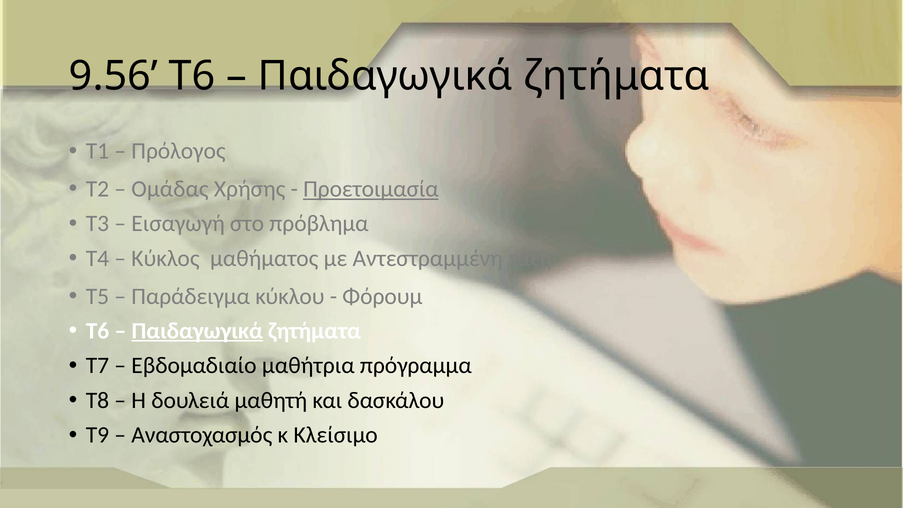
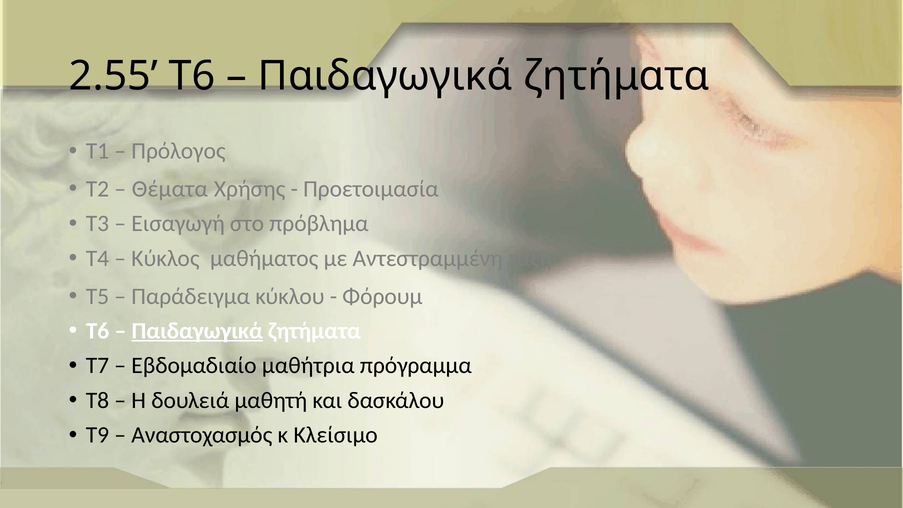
9.56: 9.56 -> 2.55 (113, 76)
Ομάδας: Ομάδας -> Θέματα (170, 189)
Προετοιμασία underline: present -> none (371, 189)
